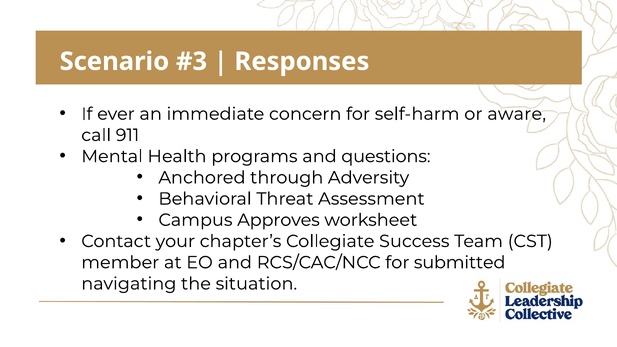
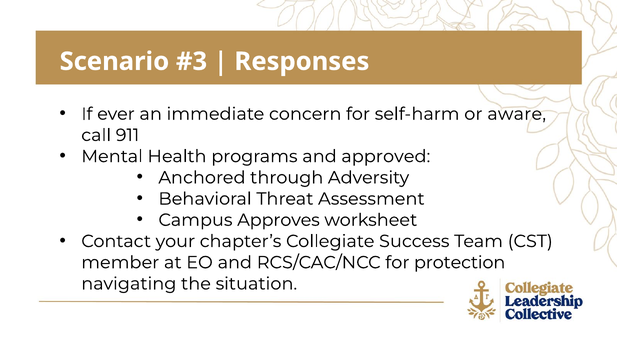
questions: questions -> approved (386, 156)
submitted: submitted -> protection (460, 263)
